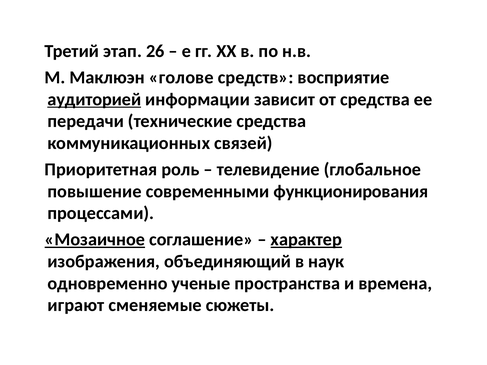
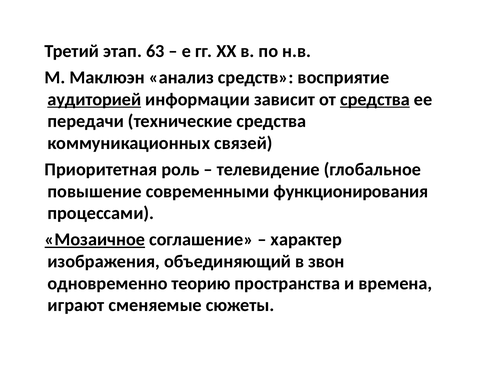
26: 26 -> 63 (155, 51)
голове: голове -> анализ (181, 77)
средства underline: none -> present (375, 99)
характер underline: present -> none (306, 240)
наук: наук -> звон (326, 262)
ученые: ученые -> теорию (201, 284)
